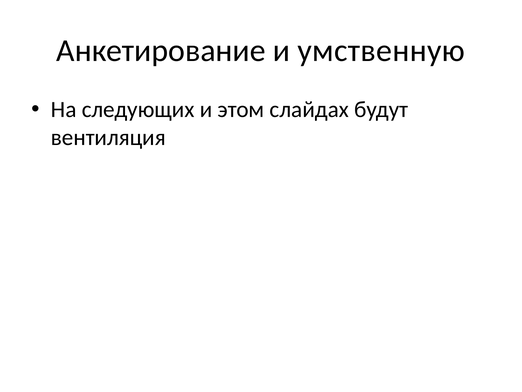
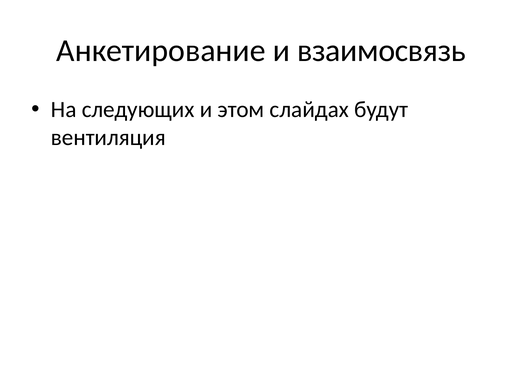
умственную: умственную -> взаимосвязь (381, 51)
